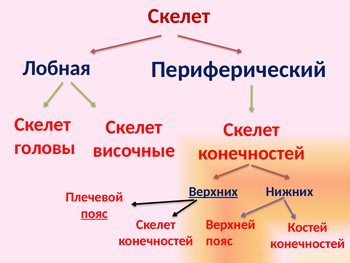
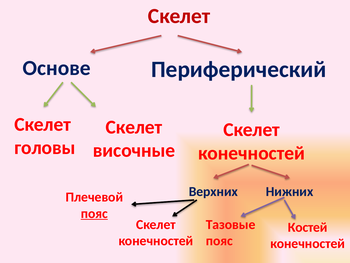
Лобная: Лобная -> Основе (57, 68)
Верхних underline: present -> none (213, 191)
Верхней: Верхней -> Тазовые (231, 224)
